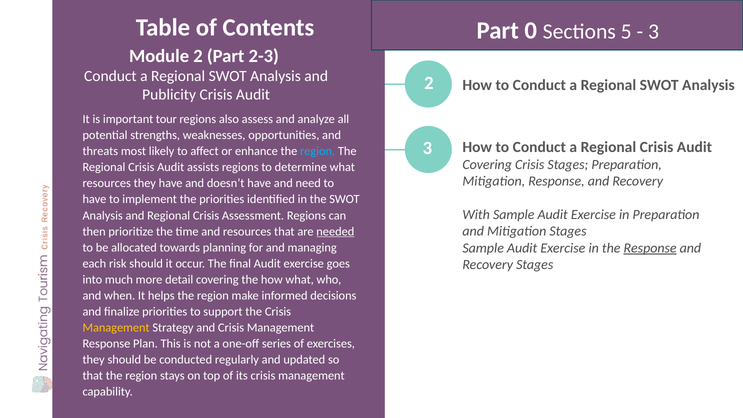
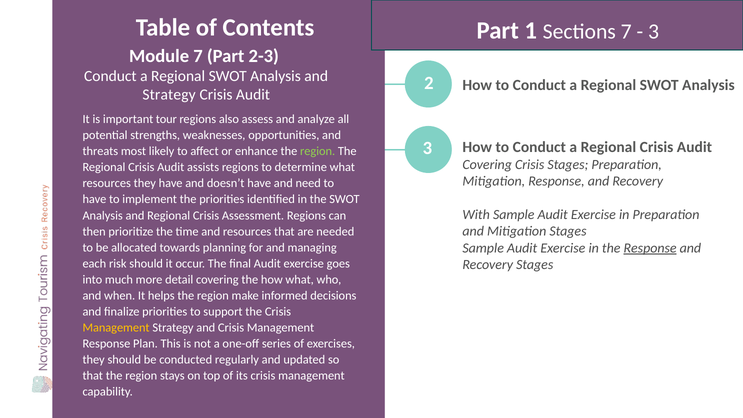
0: 0 -> 1 (531, 31)
Sections 5: 5 -> 7 (626, 32)
Module 2: 2 -> 7 (198, 56)
Publicity: Publicity -> Strategy (169, 95)
region colour: light blue -> light green (318, 151)
needed underline: present -> none (335, 231)
